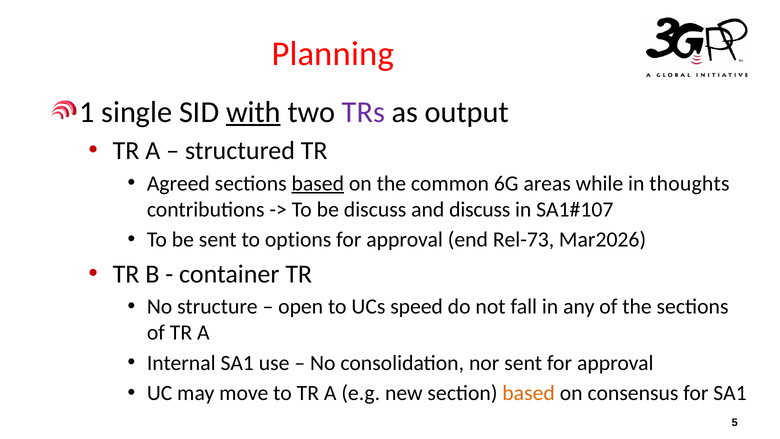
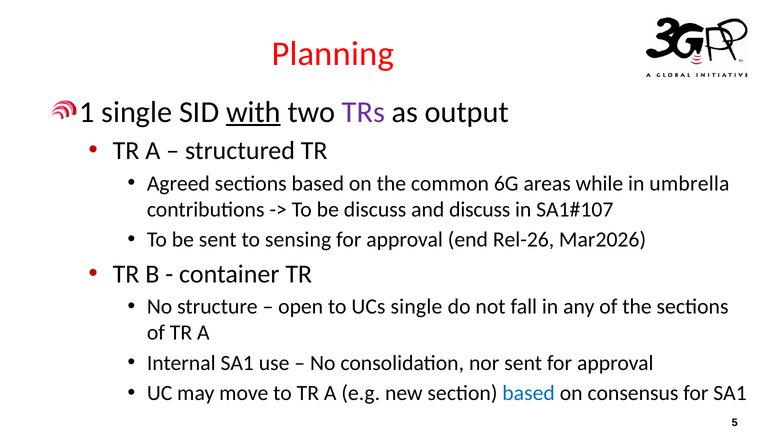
based underline: present -> none (318, 183)
thoughts: thoughts -> umbrella (689, 183)
options: options -> sensing (298, 240)
Rel-73: Rel-73 -> Rel-26 (524, 240)
UCs speed: speed -> single (416, 306)
based colour: orange -> blue (529, 393)
